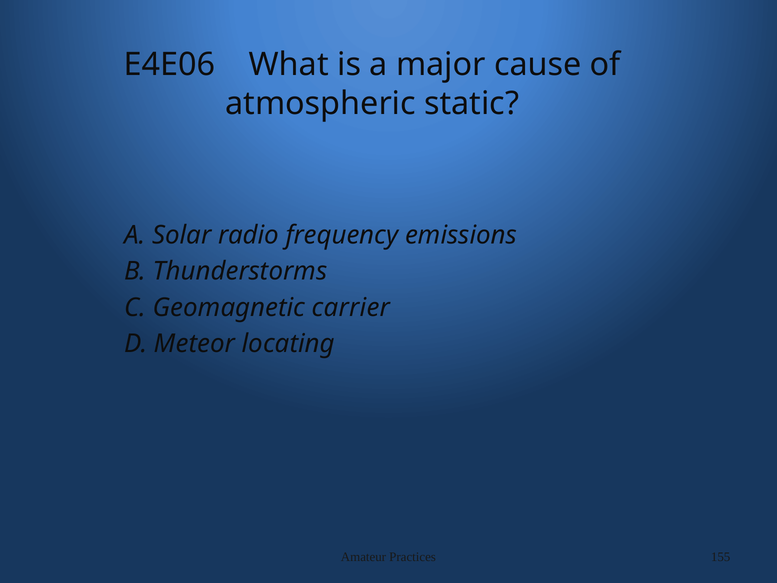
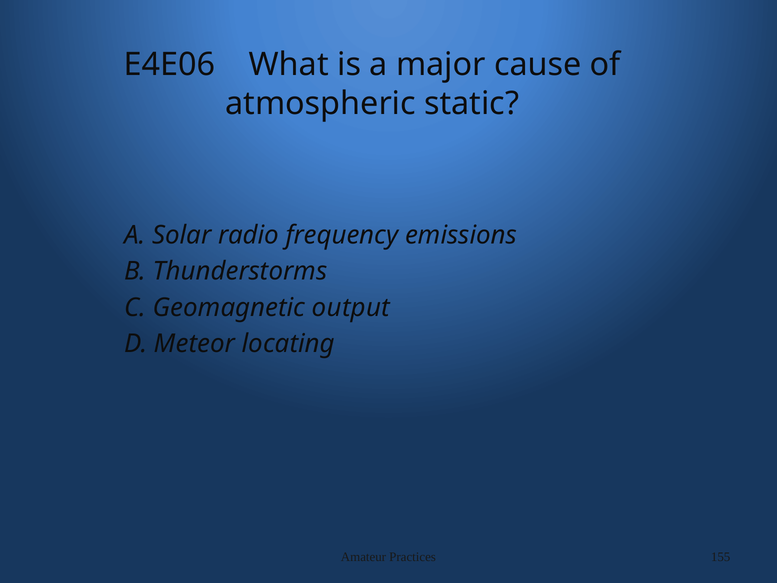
carrier: carrier -> output (351, 307)
